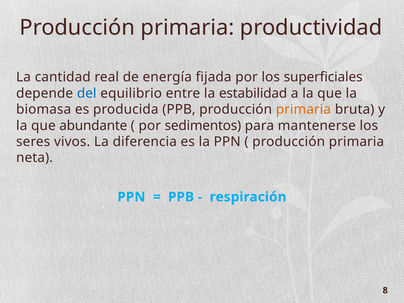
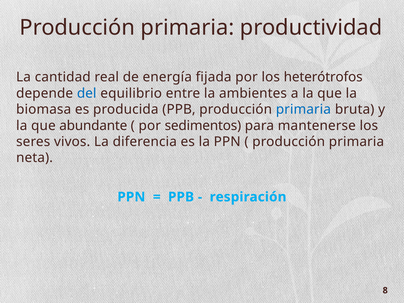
superficiales: superficiales -> heterótrofos (323, 77)
estabilidad: estabilidad -> ambientes (253, 93)
primaria colour: orange -> blue (303, 109)
